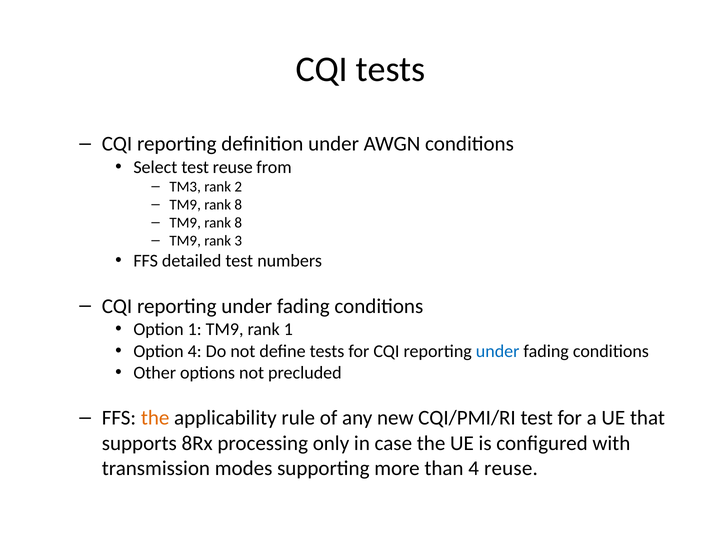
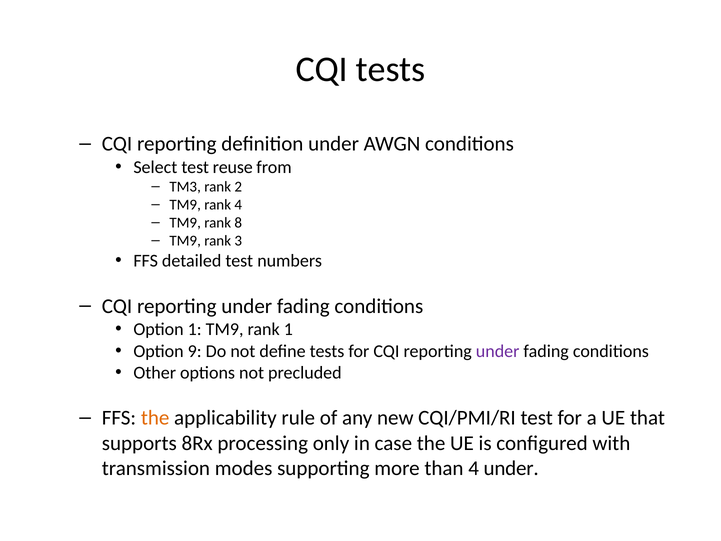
8: 8 -> 4 (238, 205)
Option 4: 4 -> 9 (195, 351)
under colour: blue -> purple (498, 351)
4 reuse: reuse -> under (511, 468)
